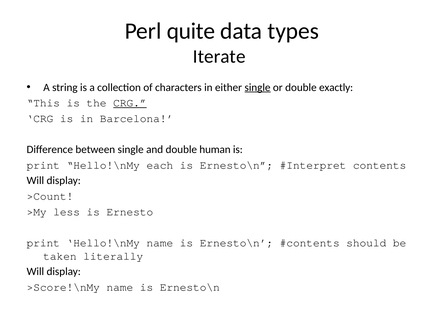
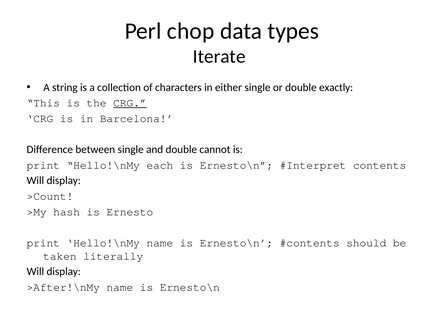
quite: quite -> chop (191, 31)
single underline: present -> none (258, 87)
human: human -> cannot (215, 150)
less: less -> hash (67, 212)
>Score!\nMy: >Score!\nMy -> >After!\nMy (63, 287)
